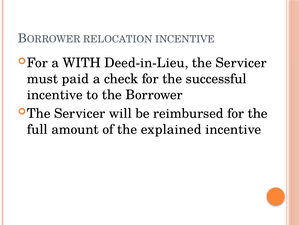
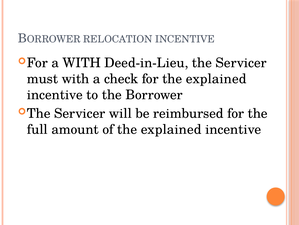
must paid: paid -> with (75, 79)
for the successful: successful -> explained (216, 79)
